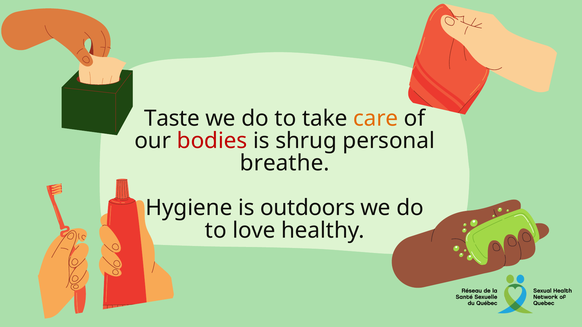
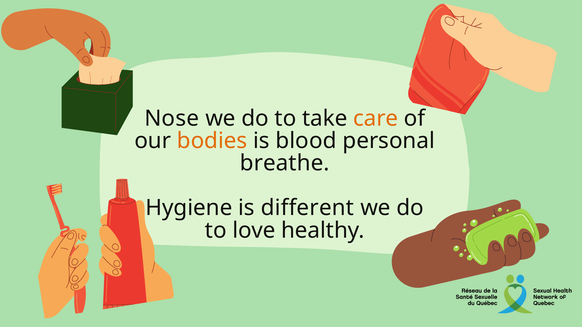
Taste: Taste -> Nose (172, 118)
bodies colour: red -> orange (212, 141)
shrug: shrug -> blood (306, 141)
outdoors: outdoors -> different (307, 208)
